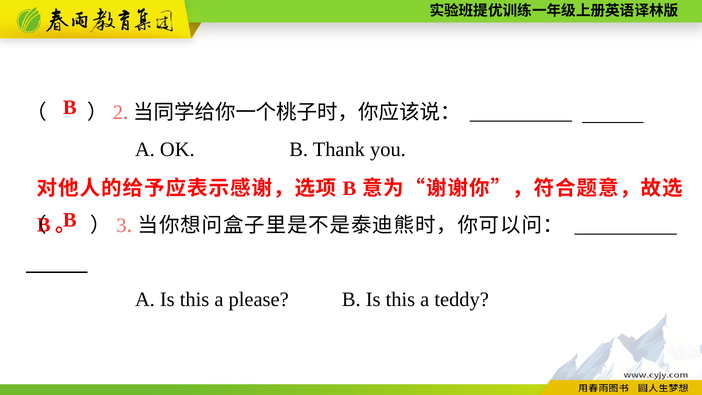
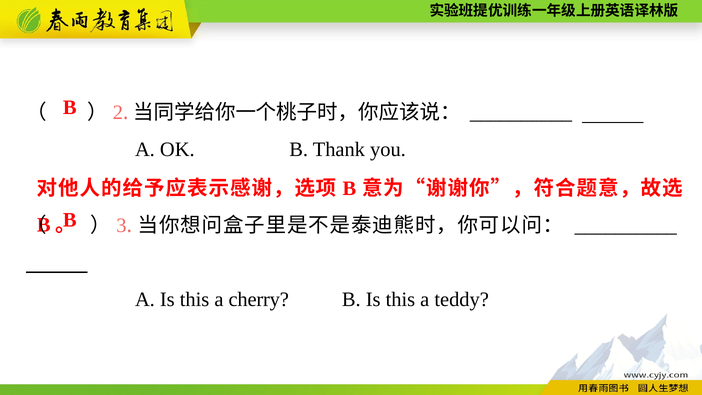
please: please -> cherry (259, 299)
